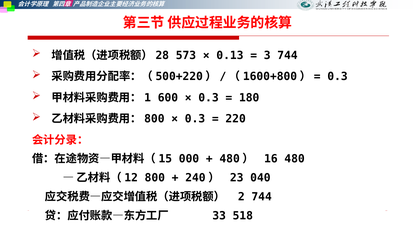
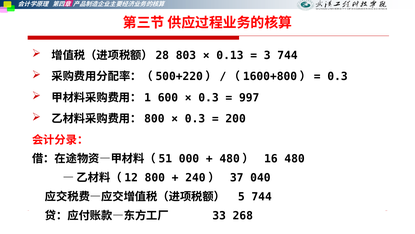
573: 573 -> 803 (186, 55)
180: 180 -> 997 (249, 97)
220: 220 -> 200 (236, 119)
15: 15 -> 51 (165, 159)
23: 23 -> 37 (237, 177)
2: 2 -> 5 (241, 196)
518: 518 -> 268 (243, 215)
